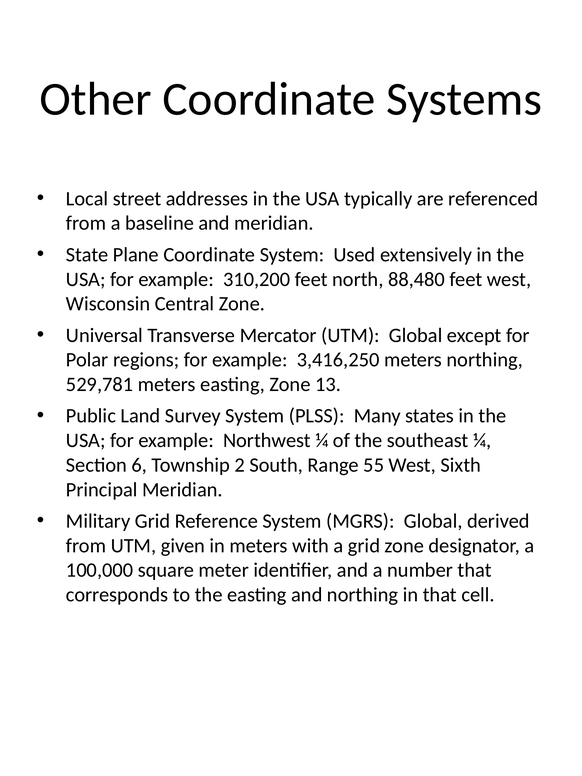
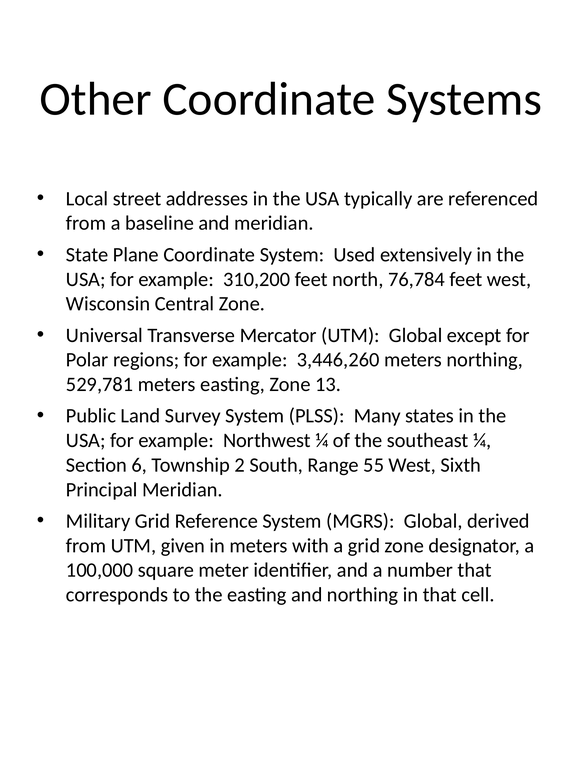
88,480: 88,480 -> 76,784 (416, 279)
3,416,250: 3,416,250 -> 3,446,260 (338, 360)
